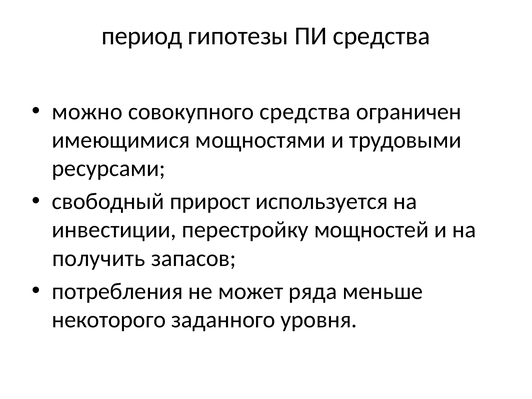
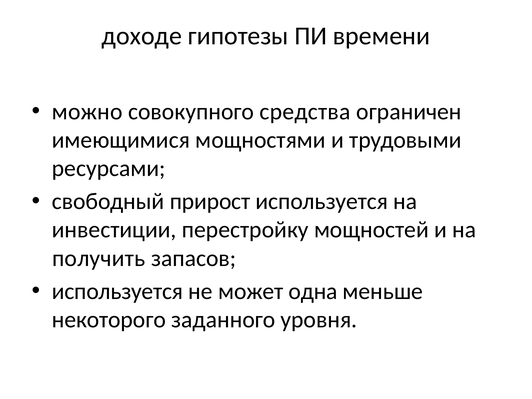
период: период -> доходе (142, 36)
ПИ средства: средства -> времени (381, 36)
потребления: потребления -> используется (118, 291)
ряда: ряда -> одна (313, 291)
